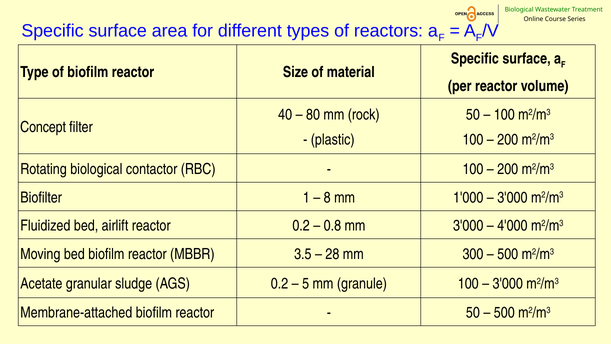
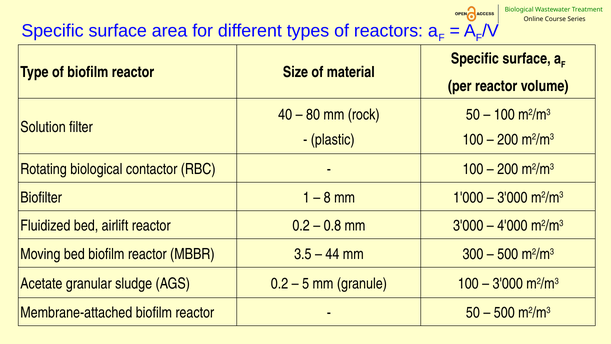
Concept: Concept -> Solution (43, 127)
28: 28 -> 44 (332, 254)
